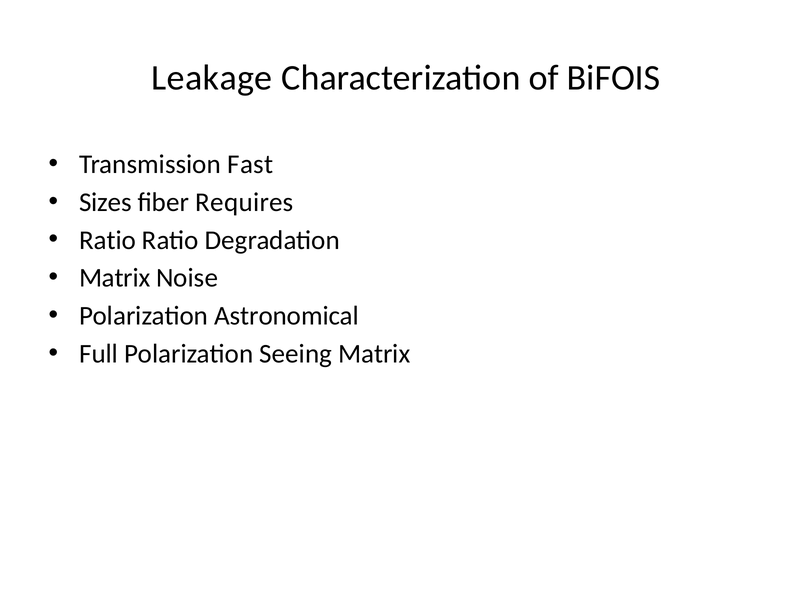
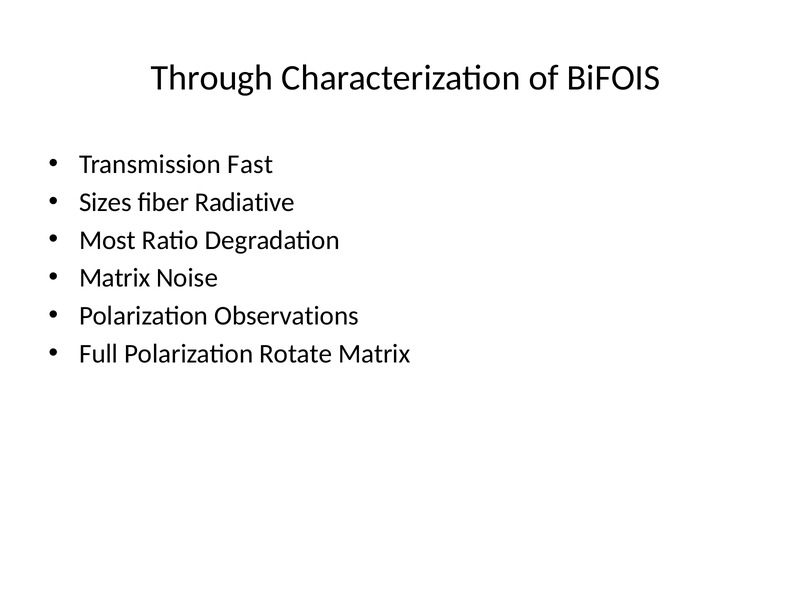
Leakage: Leakage -> Through (212, 78)
Requires: Requires -> Radiative (245, 202)
Ratio: Ratio -> Most (108, 240)
Astronomical: Astronomical -> Observations (287, 316)
Seeing: Seeing -> Rotate (296, 354)
